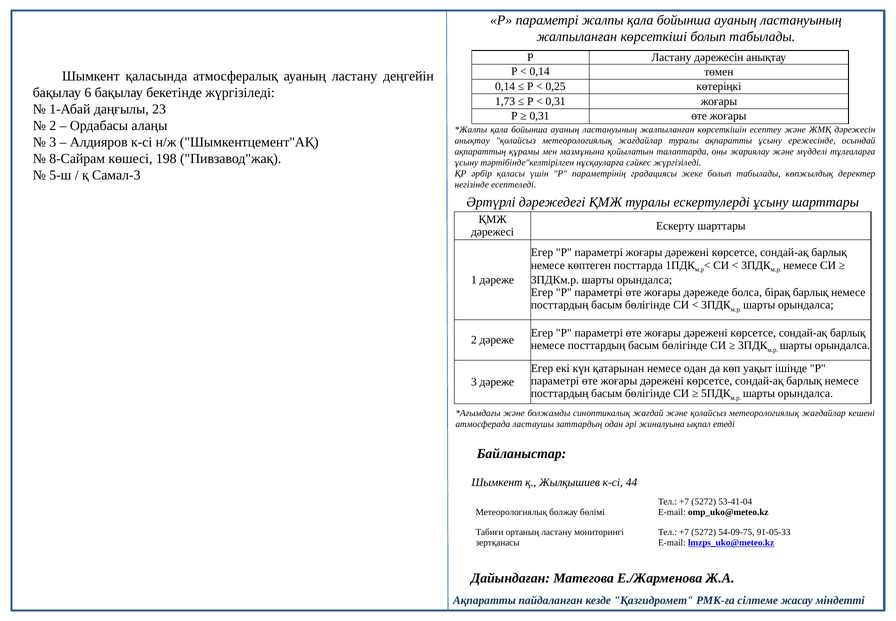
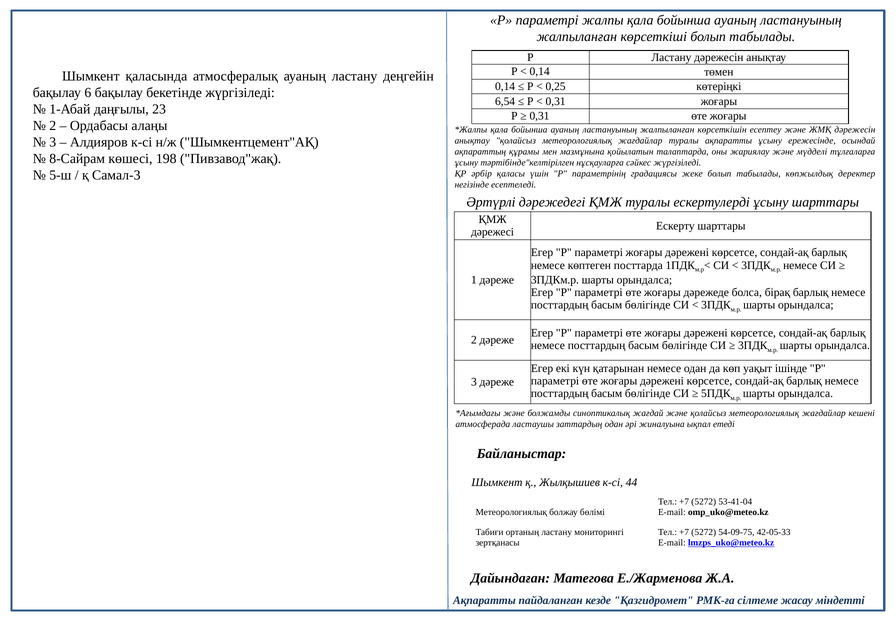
1,73: 1,73 -> 6,54 (505, 101)
91-05-33: 91-05-33 -> 42-05-33 (774, 532)
